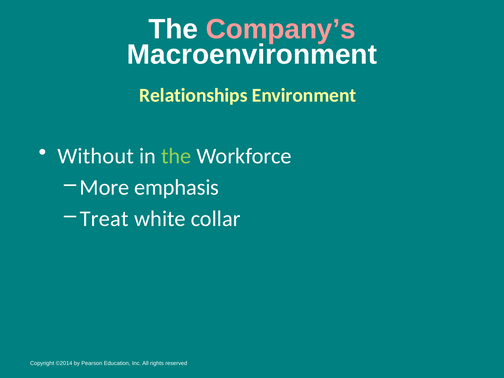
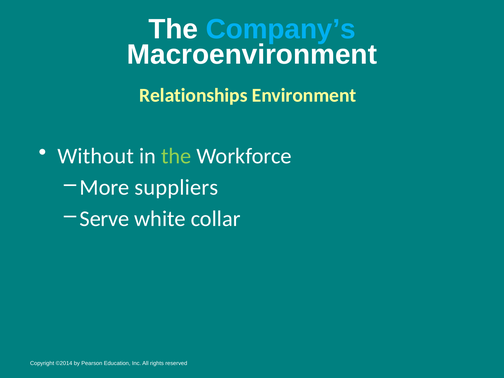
Company’s colour: pink -> light blue (281, 29)
emphasis: emphasis -> suppliers (176, 188)
Treat: Treat -> Serve (104, 219)
